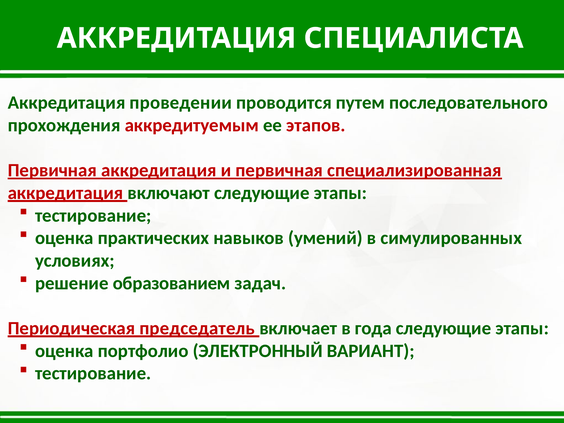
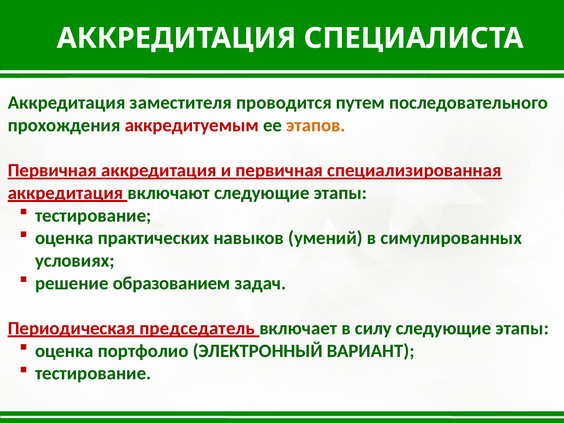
проведении: проведении -> заместителя (181, 103)
этапов colour: red -> orange (316, 125)
года: года -> силу (373, 328)
